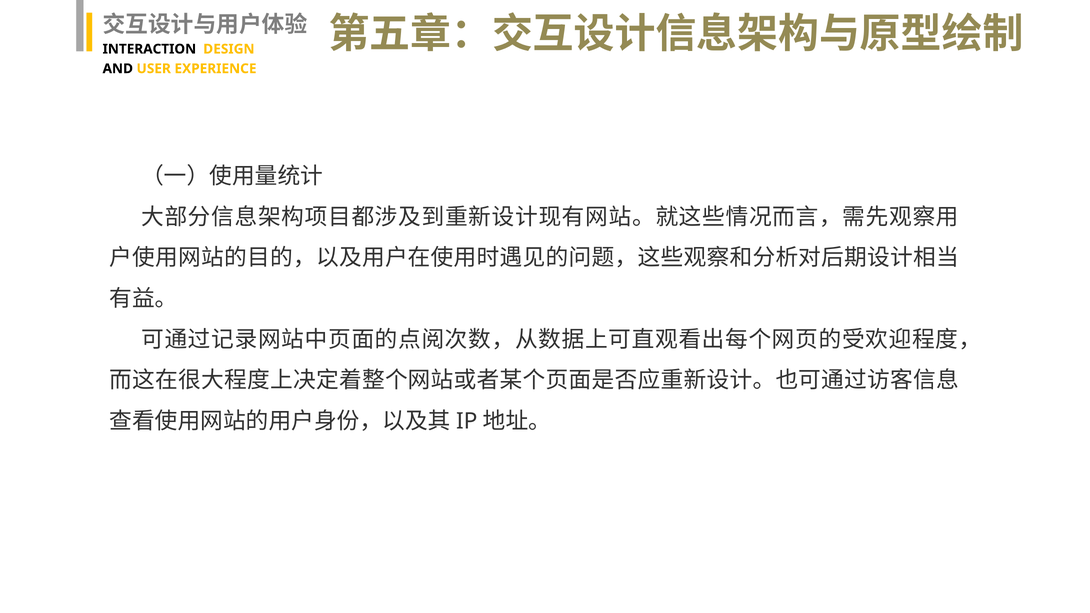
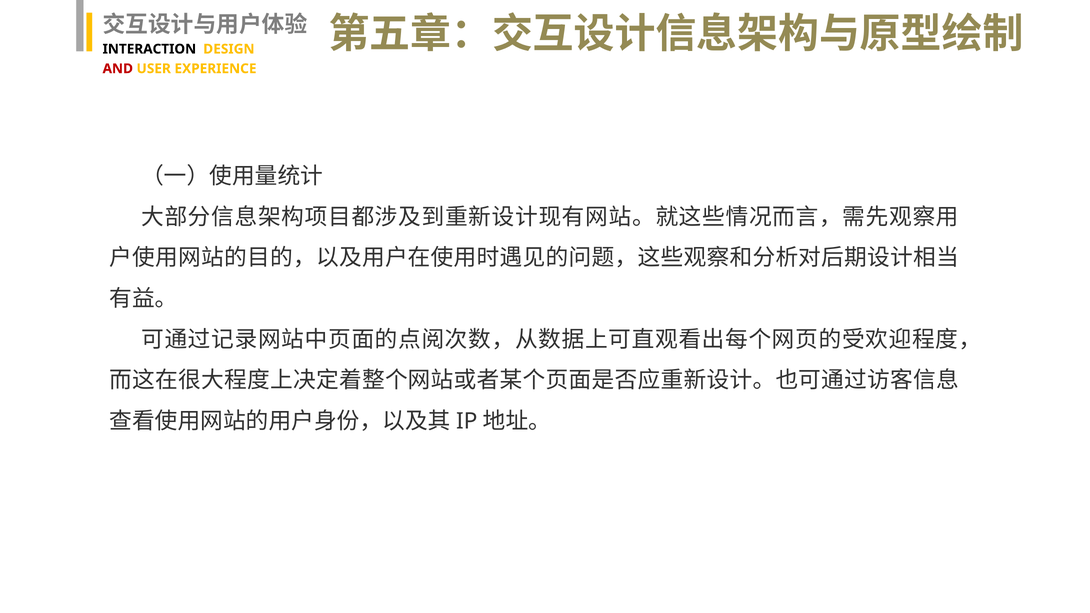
AND colour: black -> red (118, 69)
